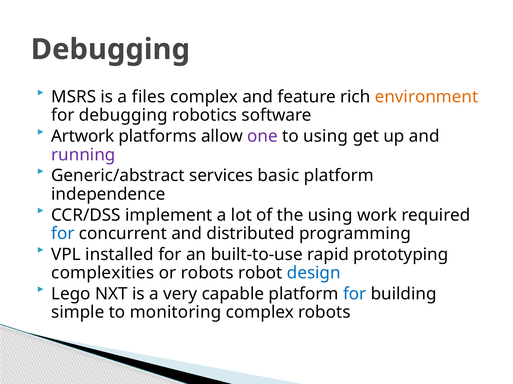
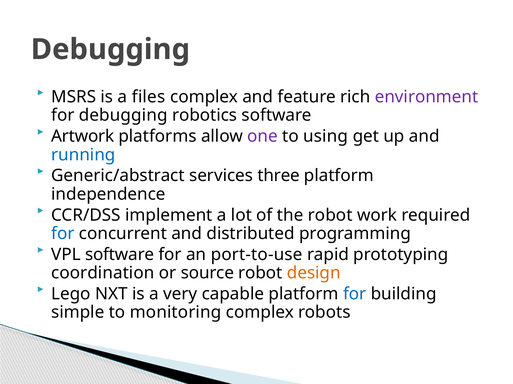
environment colour: orange -> purple (426, 97)
running colour: purple -> blue (83, 155)
basic: basic -> three (279, 176)
the using: using -> robot (330, 215)
VPL installed: installed -> software (120, 255)
built-to-use: built-to-use -> port-to-use (257, 255)
complexities: complexities -> coordination (103, 273)
or robots: robots -> source (207, 273)
design colour: blue -> orange (314, 273)
